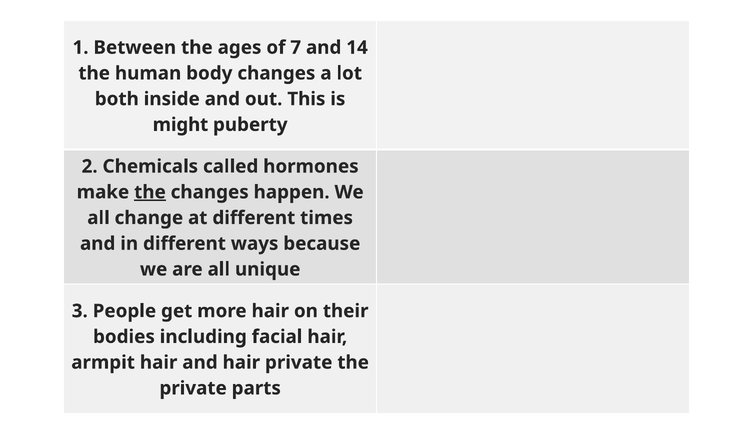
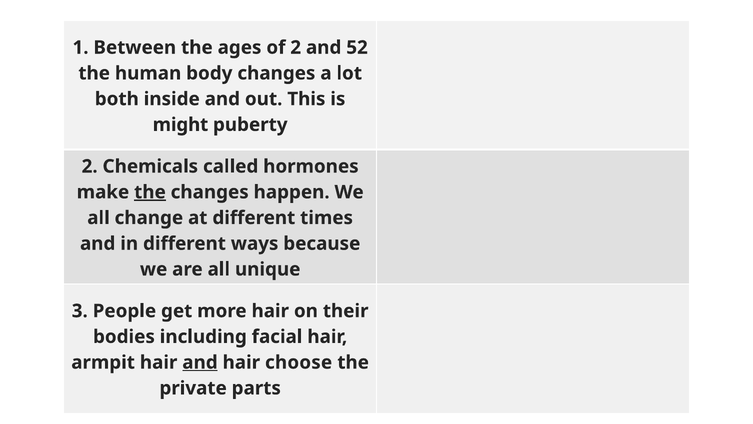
of 7: 7 -> 2 (296, 47)
14: 14 -> 52 (357, 47)
and underline: none -> present (200, 362)
hair private: private -> choose (299, 362)
